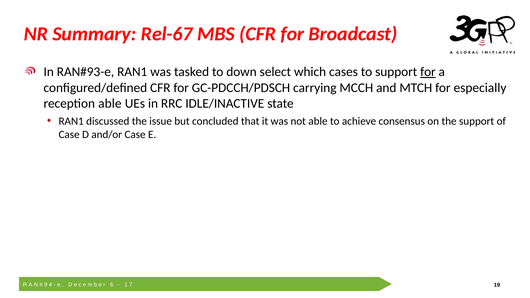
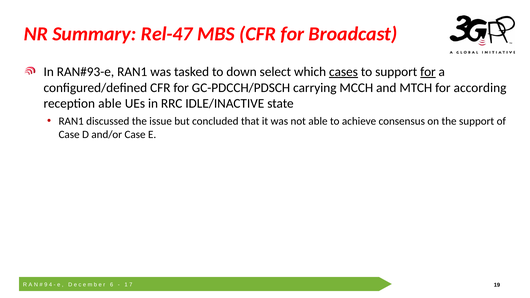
Rel-67: Rel-67 -> Rel-47 (167, 34)
cases underline: none -> present (343, 72)
especially: especially -> according (480, 88)
